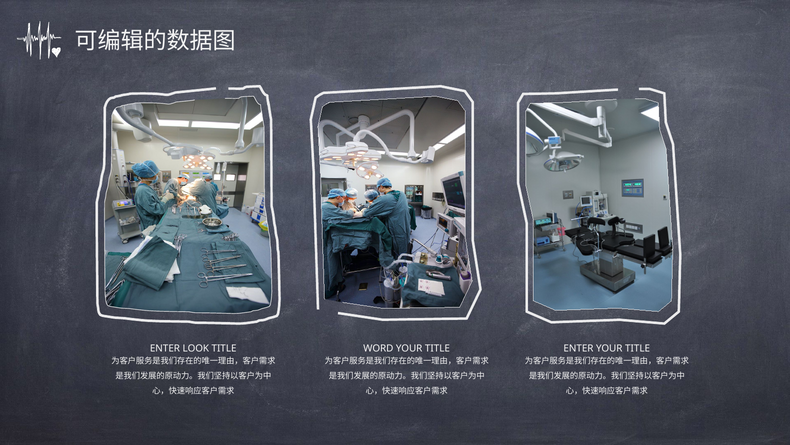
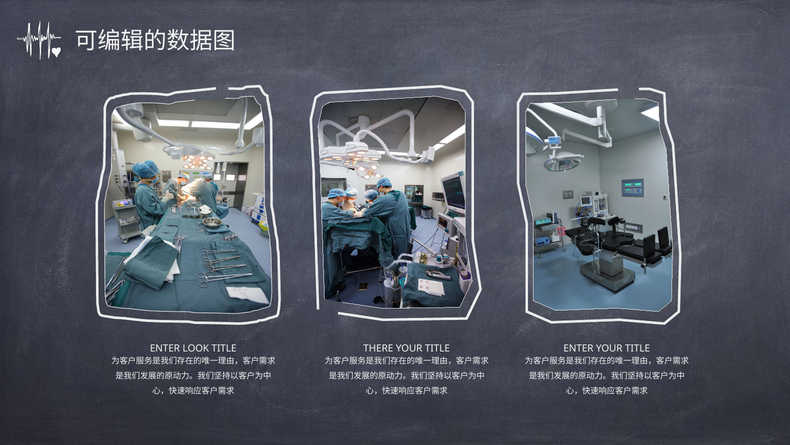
WORD: WORD -> THERE (378, 348)
